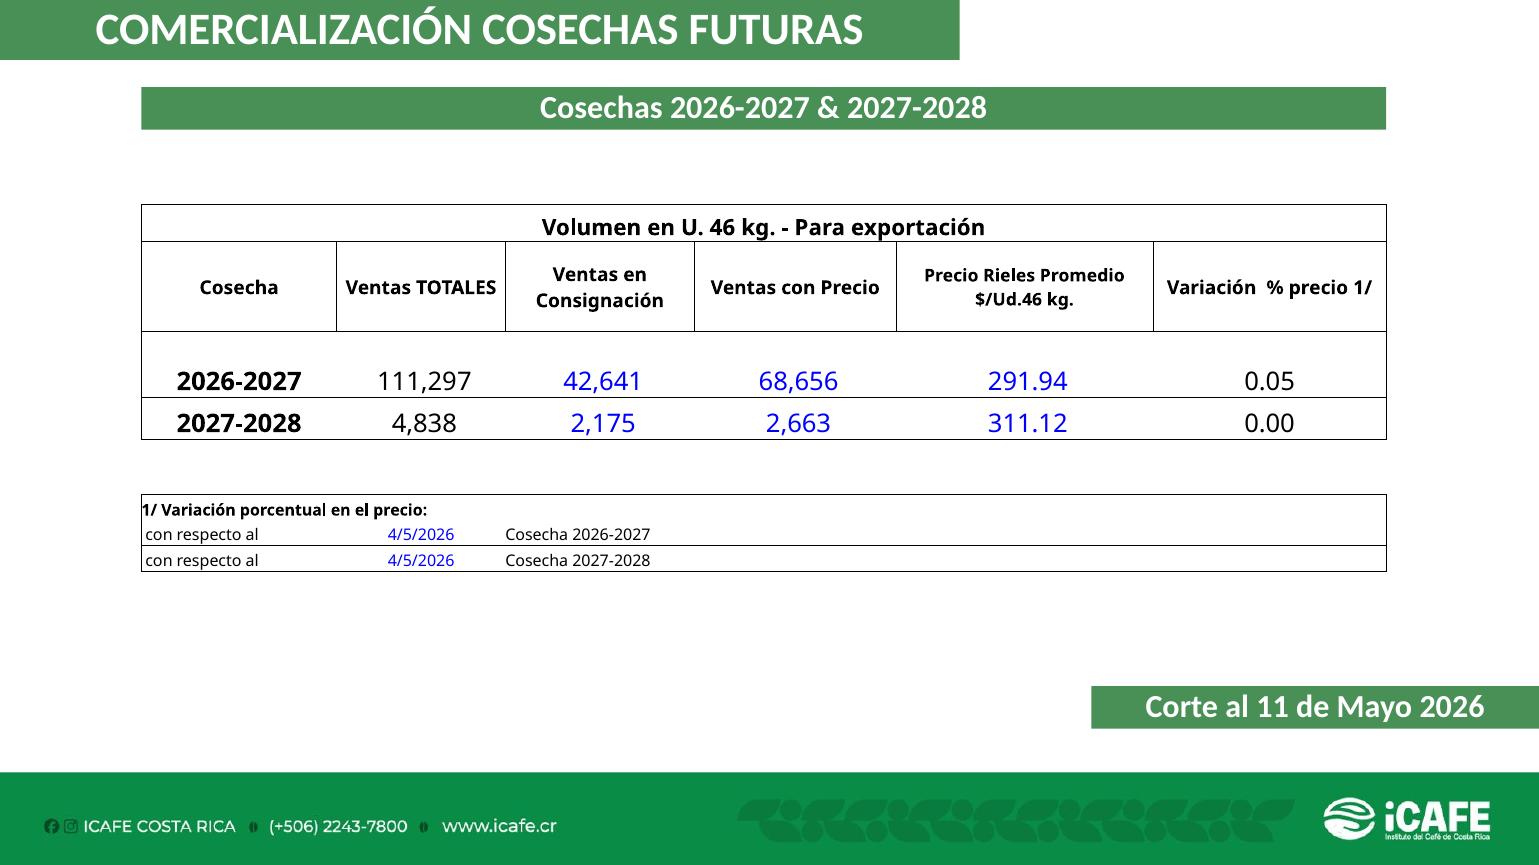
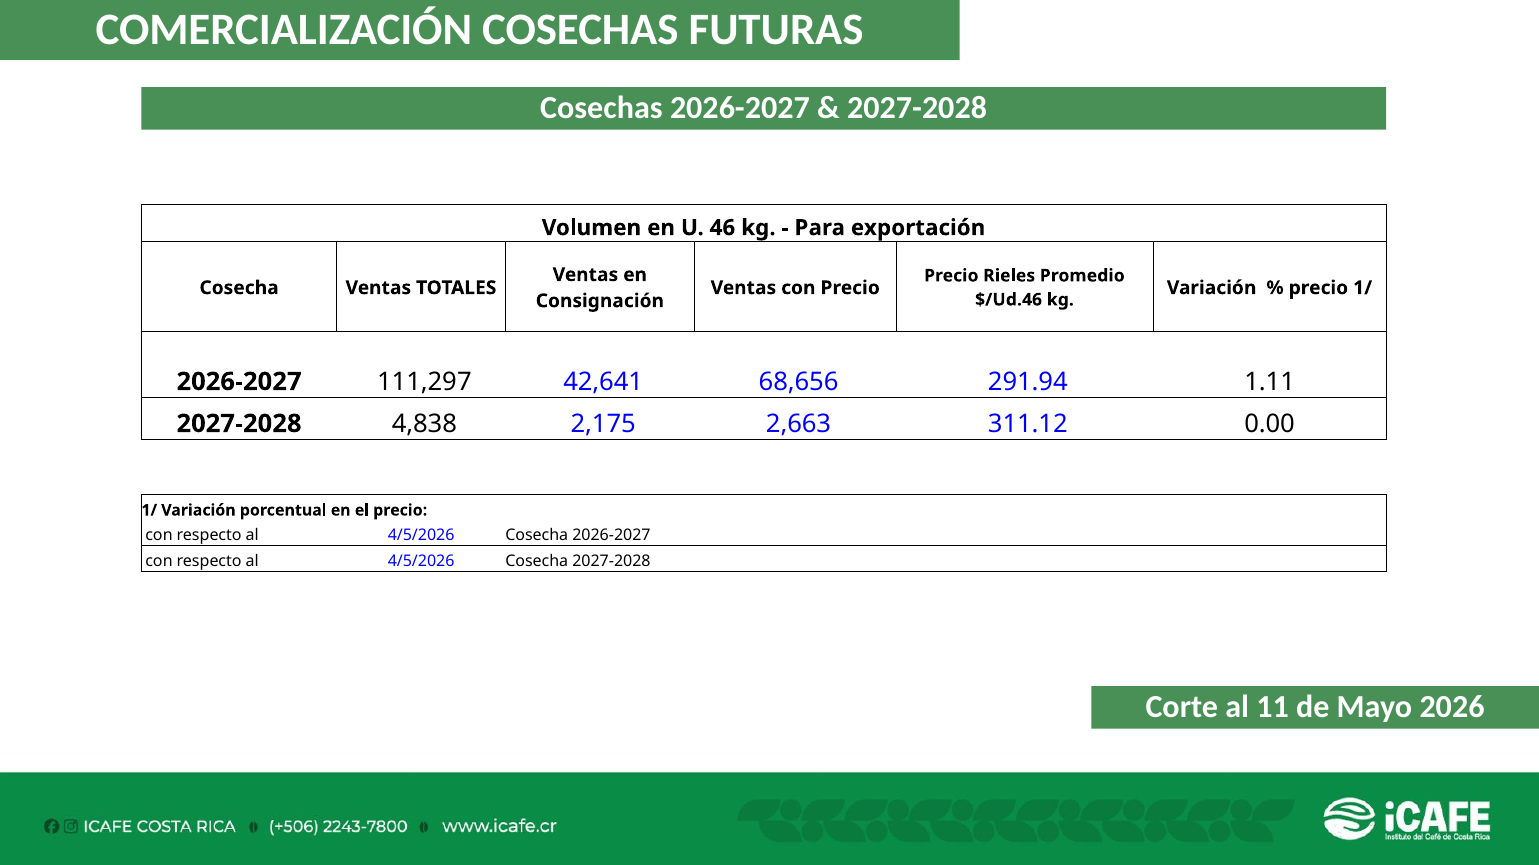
0.05: 0.05 -> 1.11 (1270, 382)
